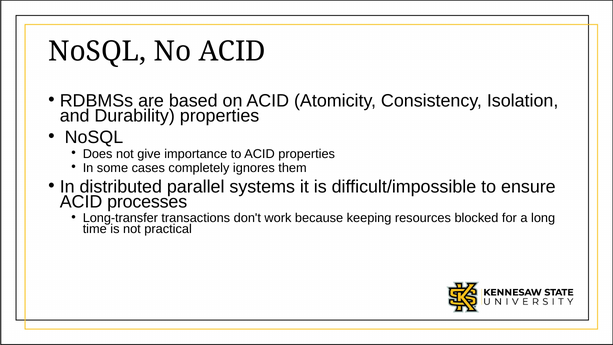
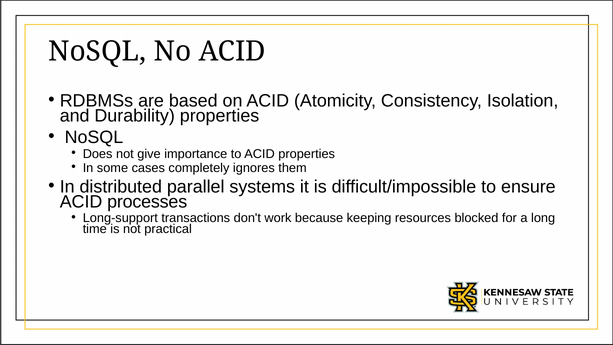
Long-transfer: Long-transfer -> Long-support (120, 218)
